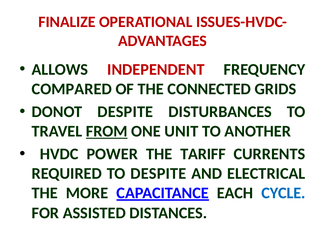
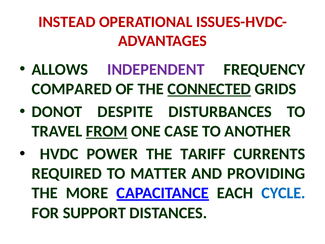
FINALIZE: FINALIZE -> INSTEAD (67, 22)
INDEPENDENT colour: red -> purple (156, 69)
CONNECTED underline: none -> present (209, 89)
UNIT: UNIT -> CASE (182, 131)
TO DESPITE: DESPITE -> MATTER (158, 173)
ELECTRICAL: ELECTRICAL -> PROVIDING (266, 173)
ASSISTED: ASSISTED -> SUPPORT (94, 213)
